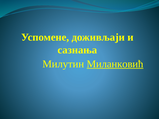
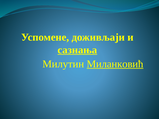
сазнања underline: none -> present (77, 50)
